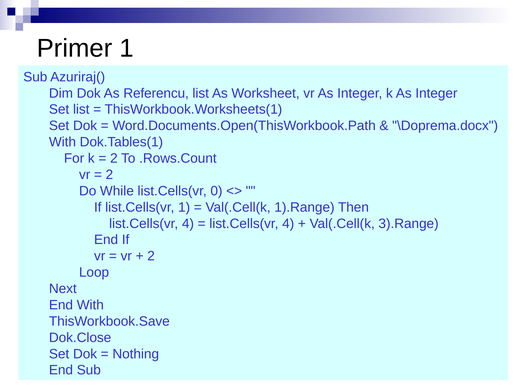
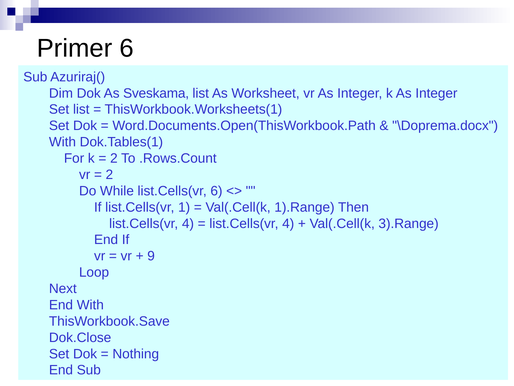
Primer 1: 1 -> 6 (127, 48)
Referencu: Referencu -> Sveskama (156, 93)
list.Cells(vr 0: 0 -> 6 (216, 191)
2: 2 -> 9 (151, 256)
